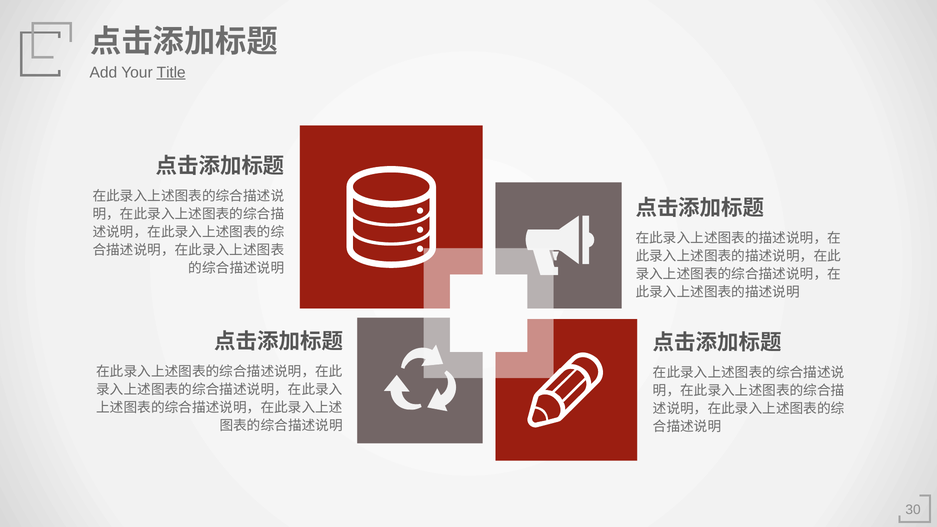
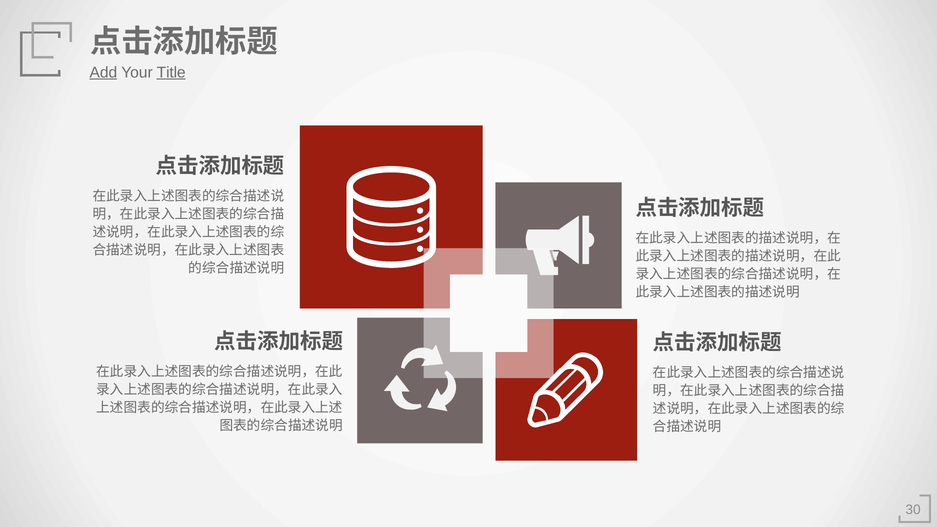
Add underline: none -> present (103, 72)
